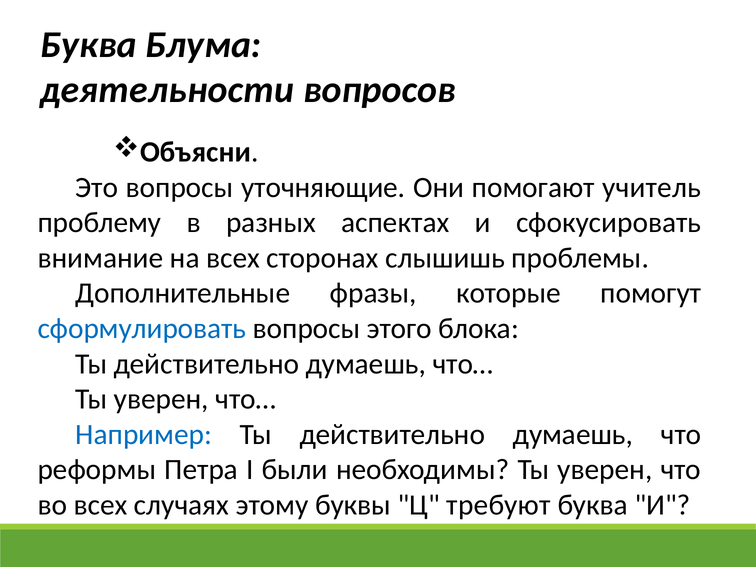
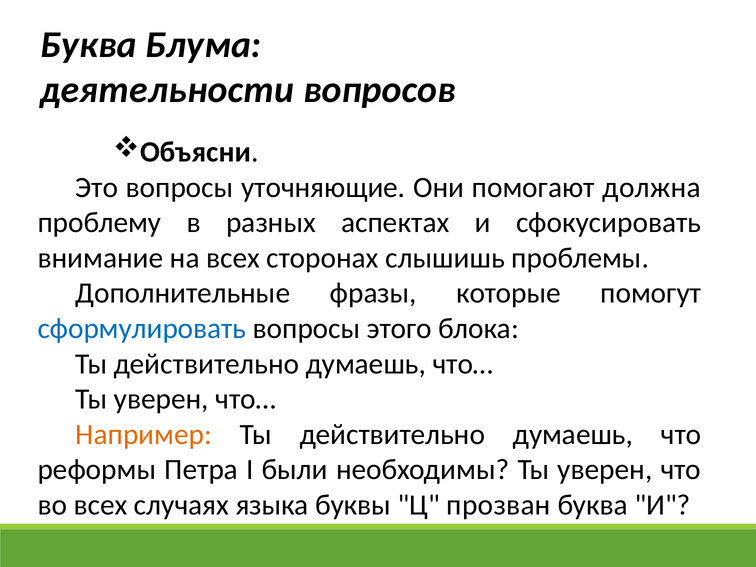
учитель: учитель -> должна (652, 187)
Например colour: blue -> orange (144, 434)
этому: этому -> языка (272, 505)
требуют: требуют -> прозван (499, 505)
